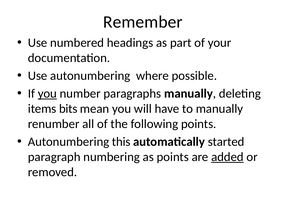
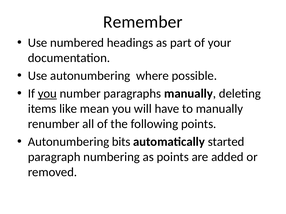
bits: bits -> like (68, 109)
this: this -> bits (121, 142)
added underline: present -> none (227, 157)
